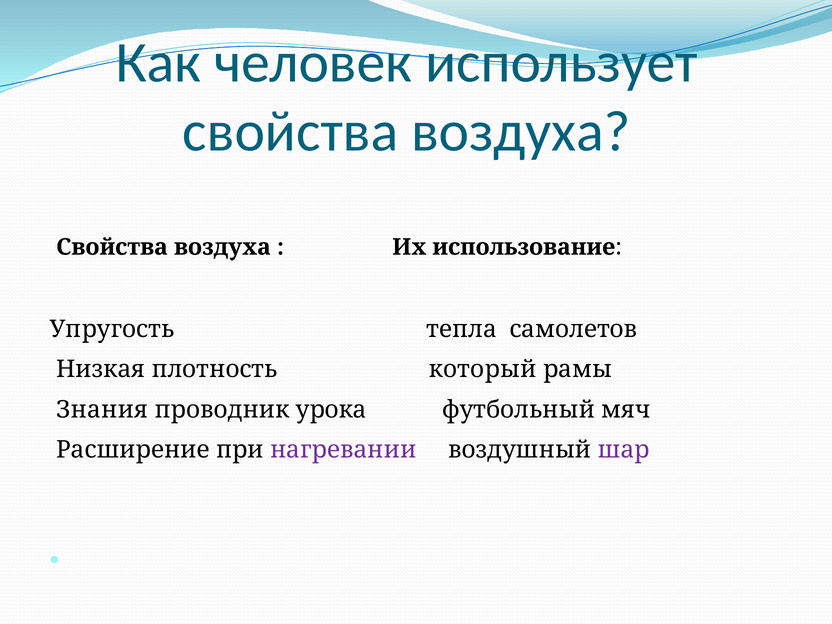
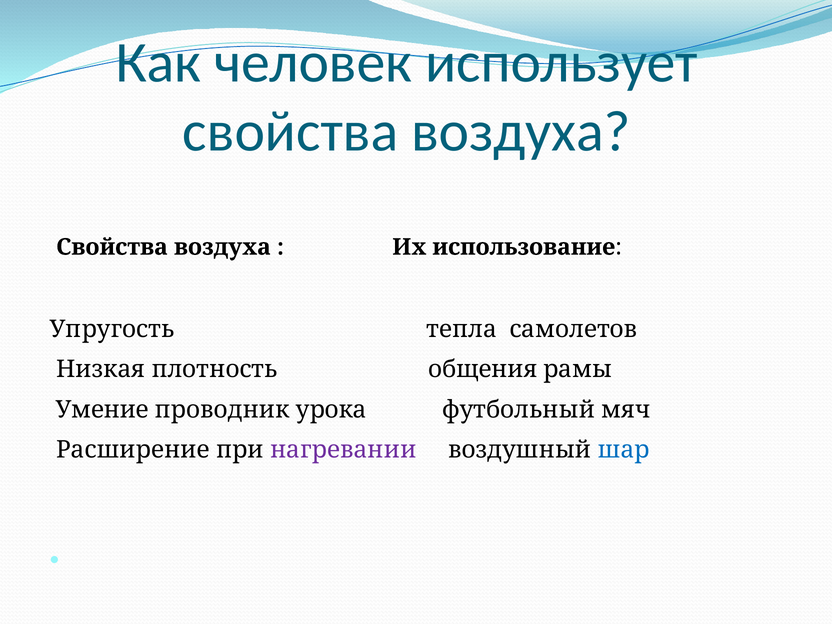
который: который -> общения (483, 369)
Знания: Знания -> Умение (102, 410)
шар colour: purple -> blue (624, 450)
